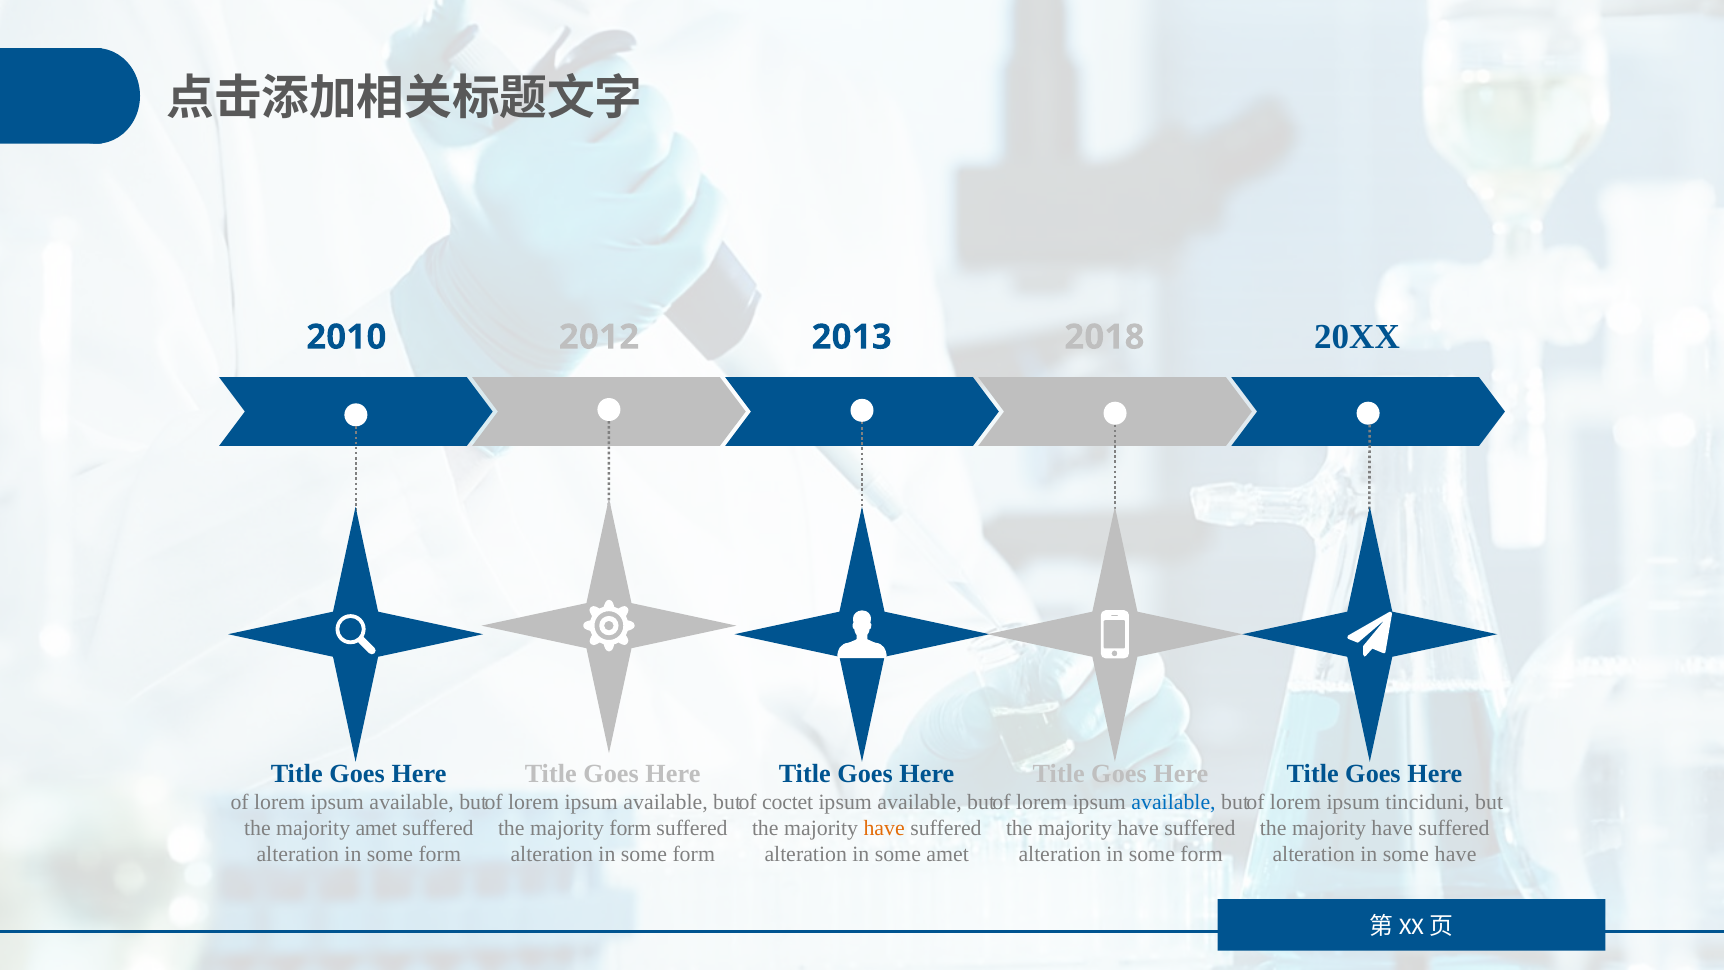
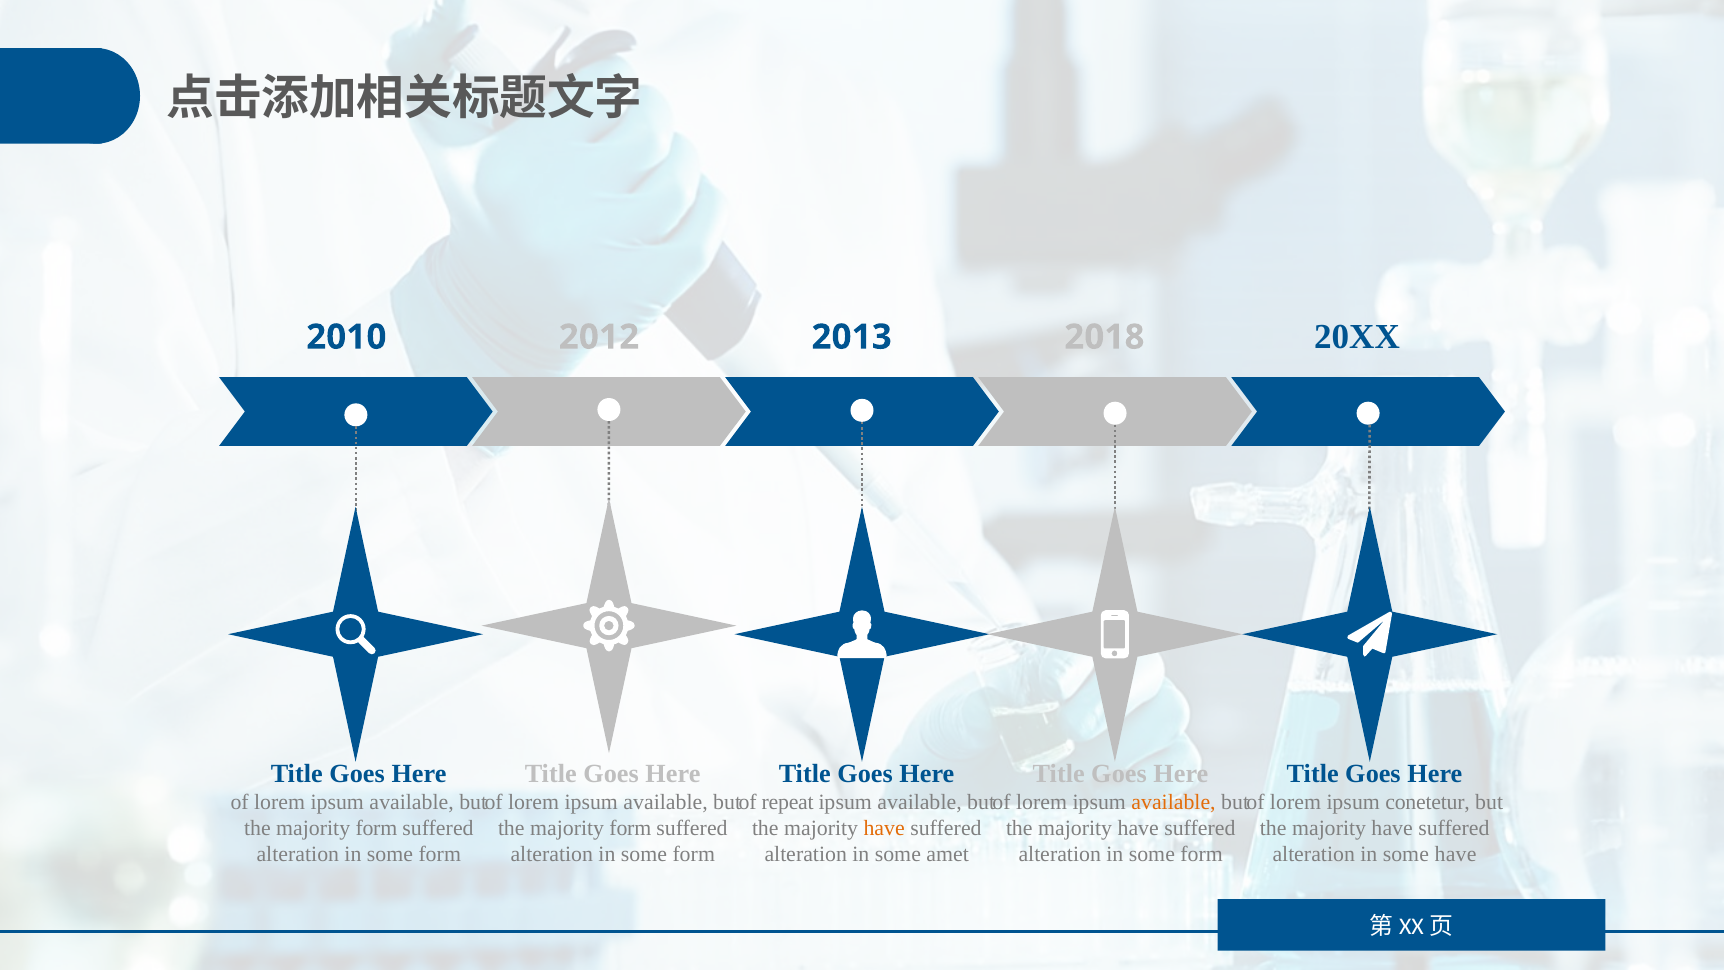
coctet: coctet -> repeat (788, 802)
available colour: blue -> orange (1174, 802)
tinciduni: tinciduni -> conetetur (1428, 802)
amet: amet -> form (376, 828)
